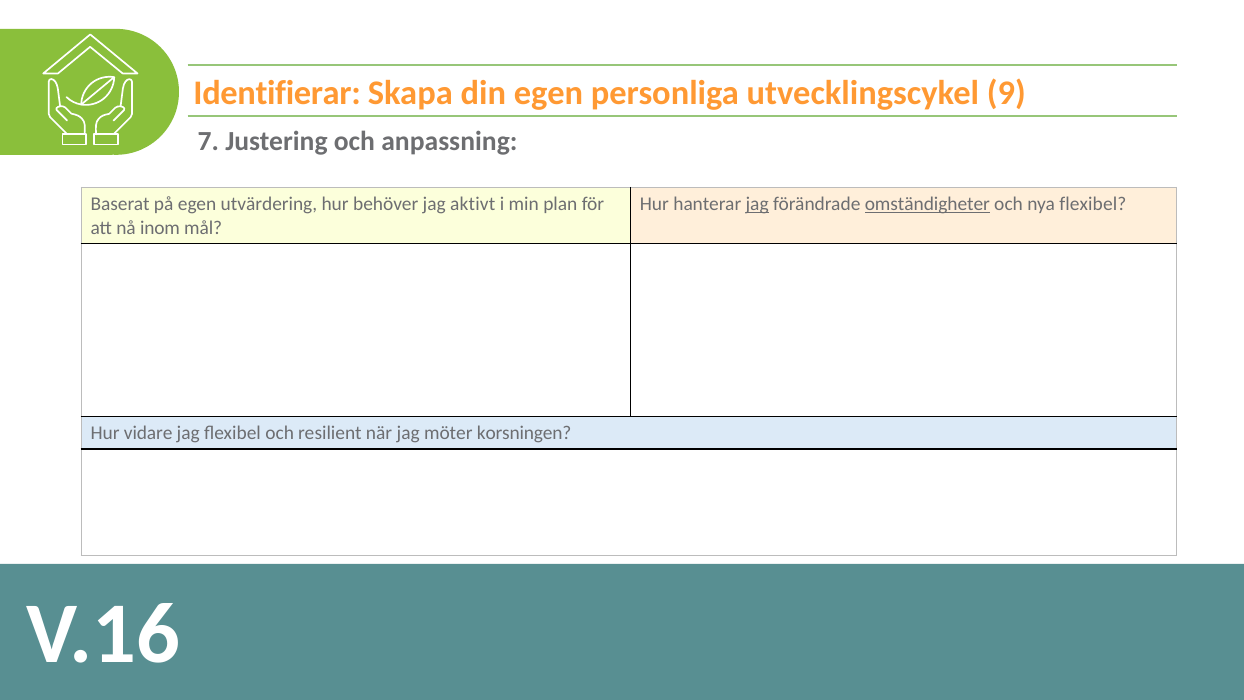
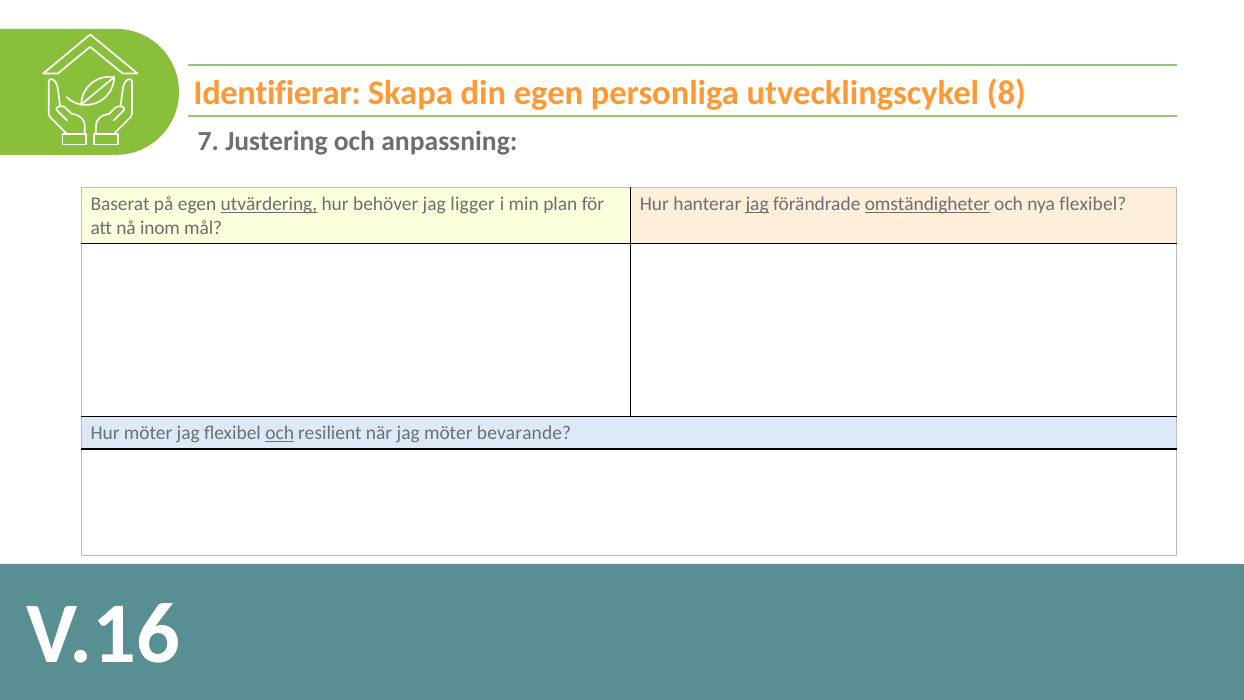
9: 9 -> 8 (1006, 93)
utvärdering underline: none -> present (269, 204)
aktivt: aktivt -> ligger (473, 204)
Hur vidare: vidare -> möter (148, 433)
och underline: none -> present (280, 433)
korsningen: korsningen -> bevarande (524, 433)
